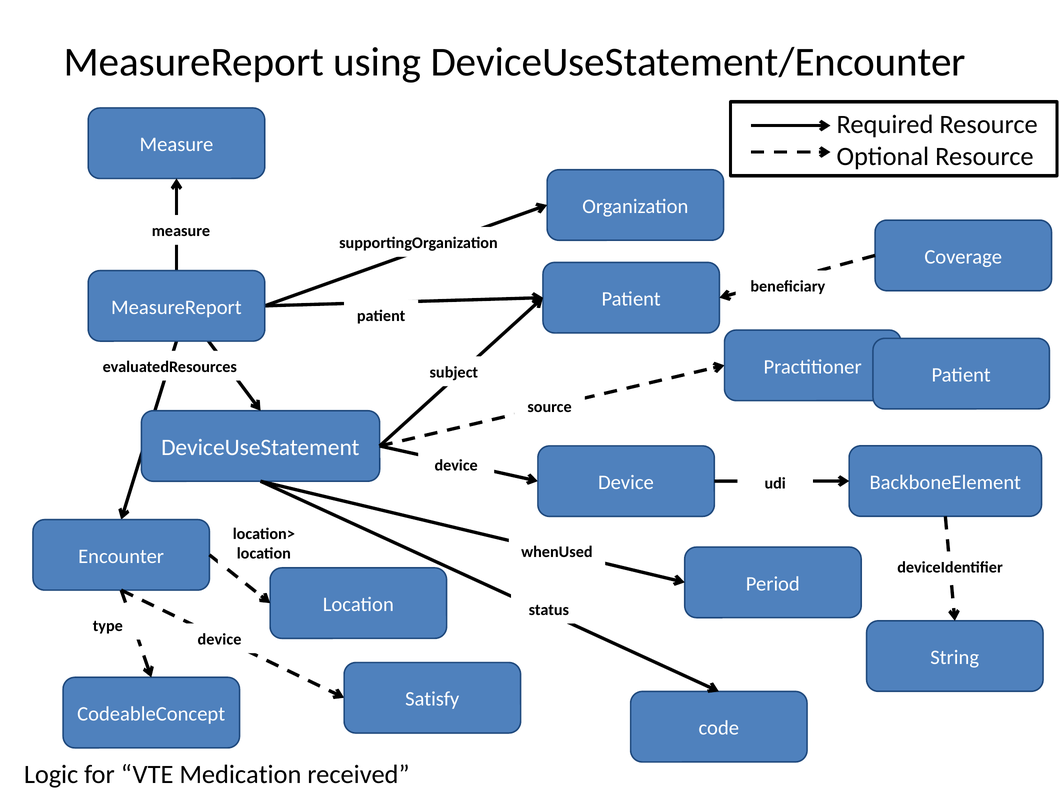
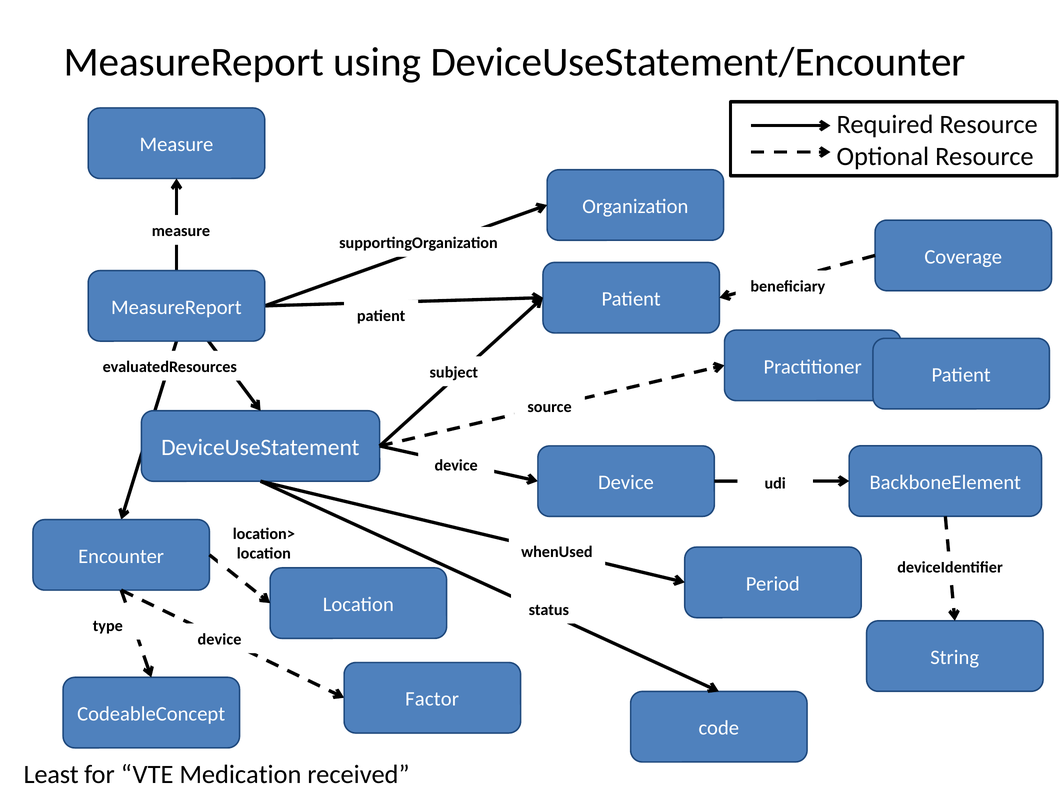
Satisfy: Satisfy -> Factor (432, 699)
Logic: Logic -> Least (51, 775)
